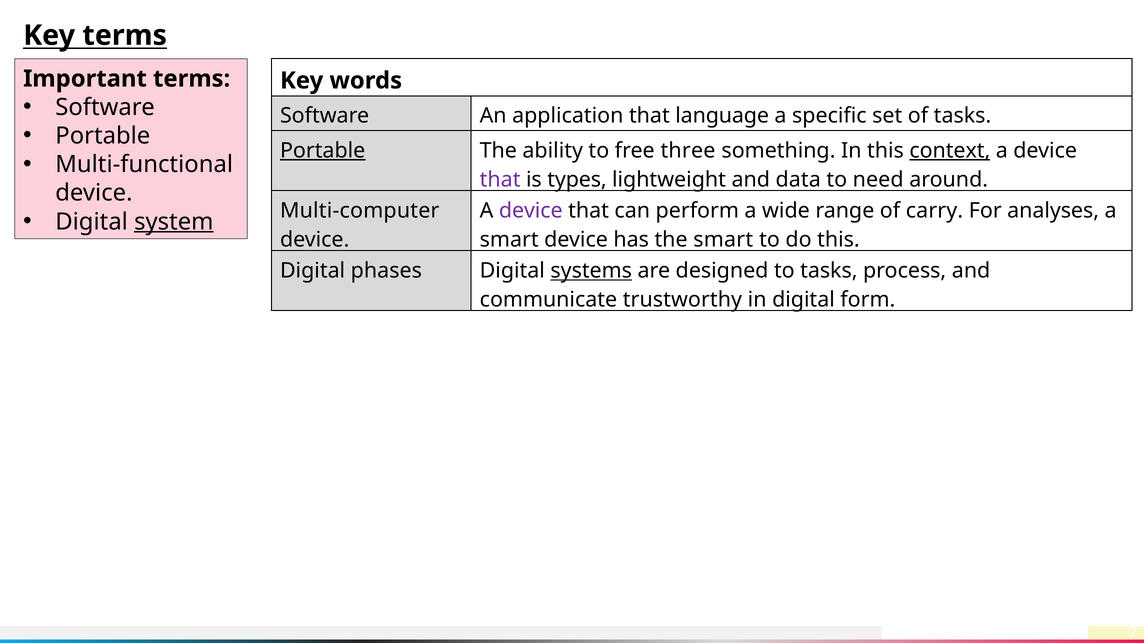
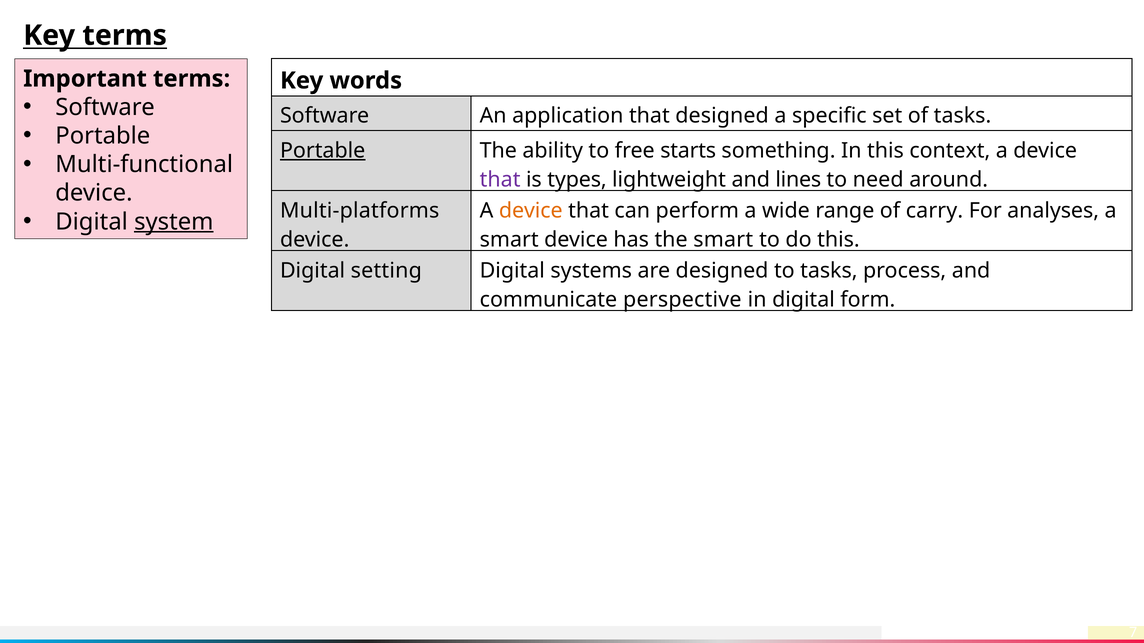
that language: language -> designed (722, 116)
three: three -> starts (688, 151)
context underline: present -> none (950, 151)
data: data -> lines (798, 180)
Multi-computer: Multi-computer -> Multi-platforms (360, 211)
device colour: purple -> orange (531, 211)
phases: phases -> setting (386, 271)
systems underline: present -> none (591, 271)
trustworthy: trustworthy -> perspective (682, 300)
